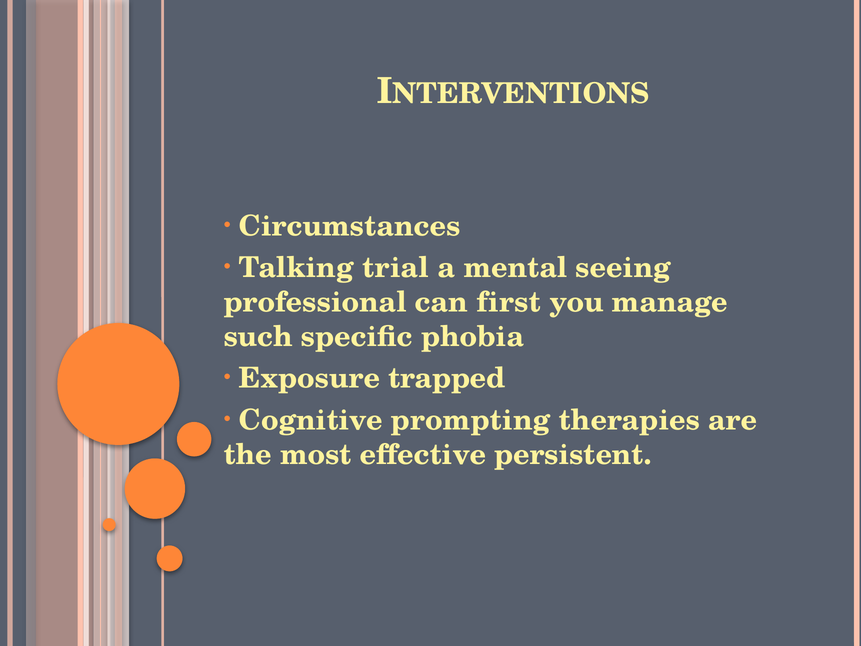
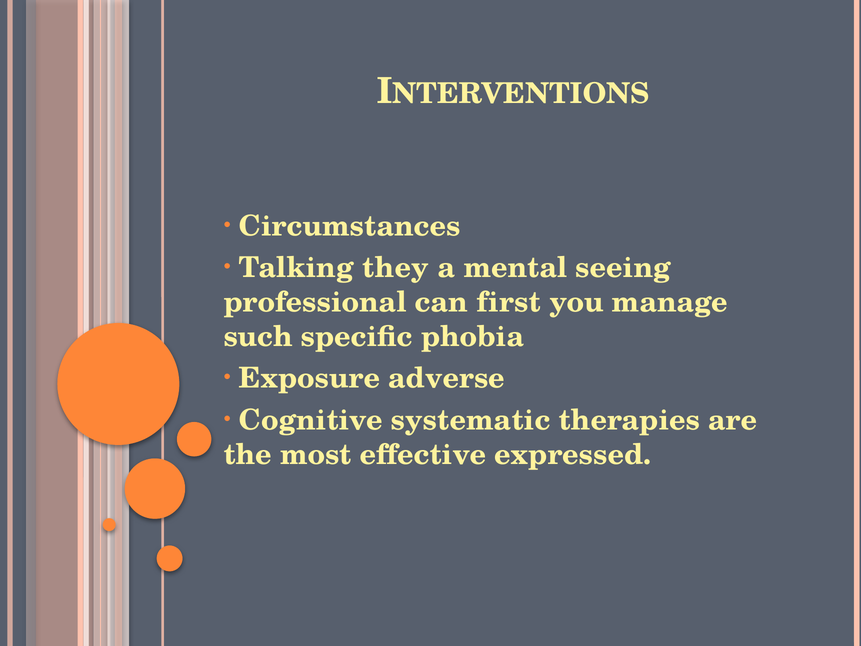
trial: trial -> they (396, 268)
trapped: trapped -> adverse (447, 378)
prompting: prompting -> systematic (471, 420)
persistent: persistent -> expressed (573, 454)
